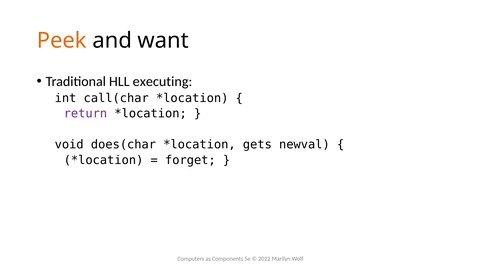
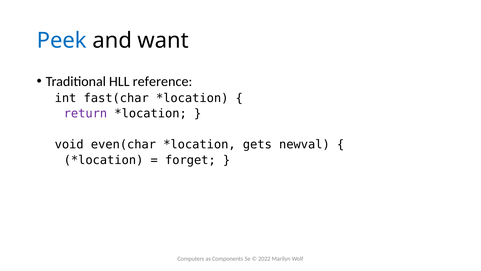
Peek colour: orange -> blue (62, 40)
executing: executing -> reference (163, 81)
call(char: call(char -> fast(char (116, 98)
does(char: does(char -> even(char (123, 144)
